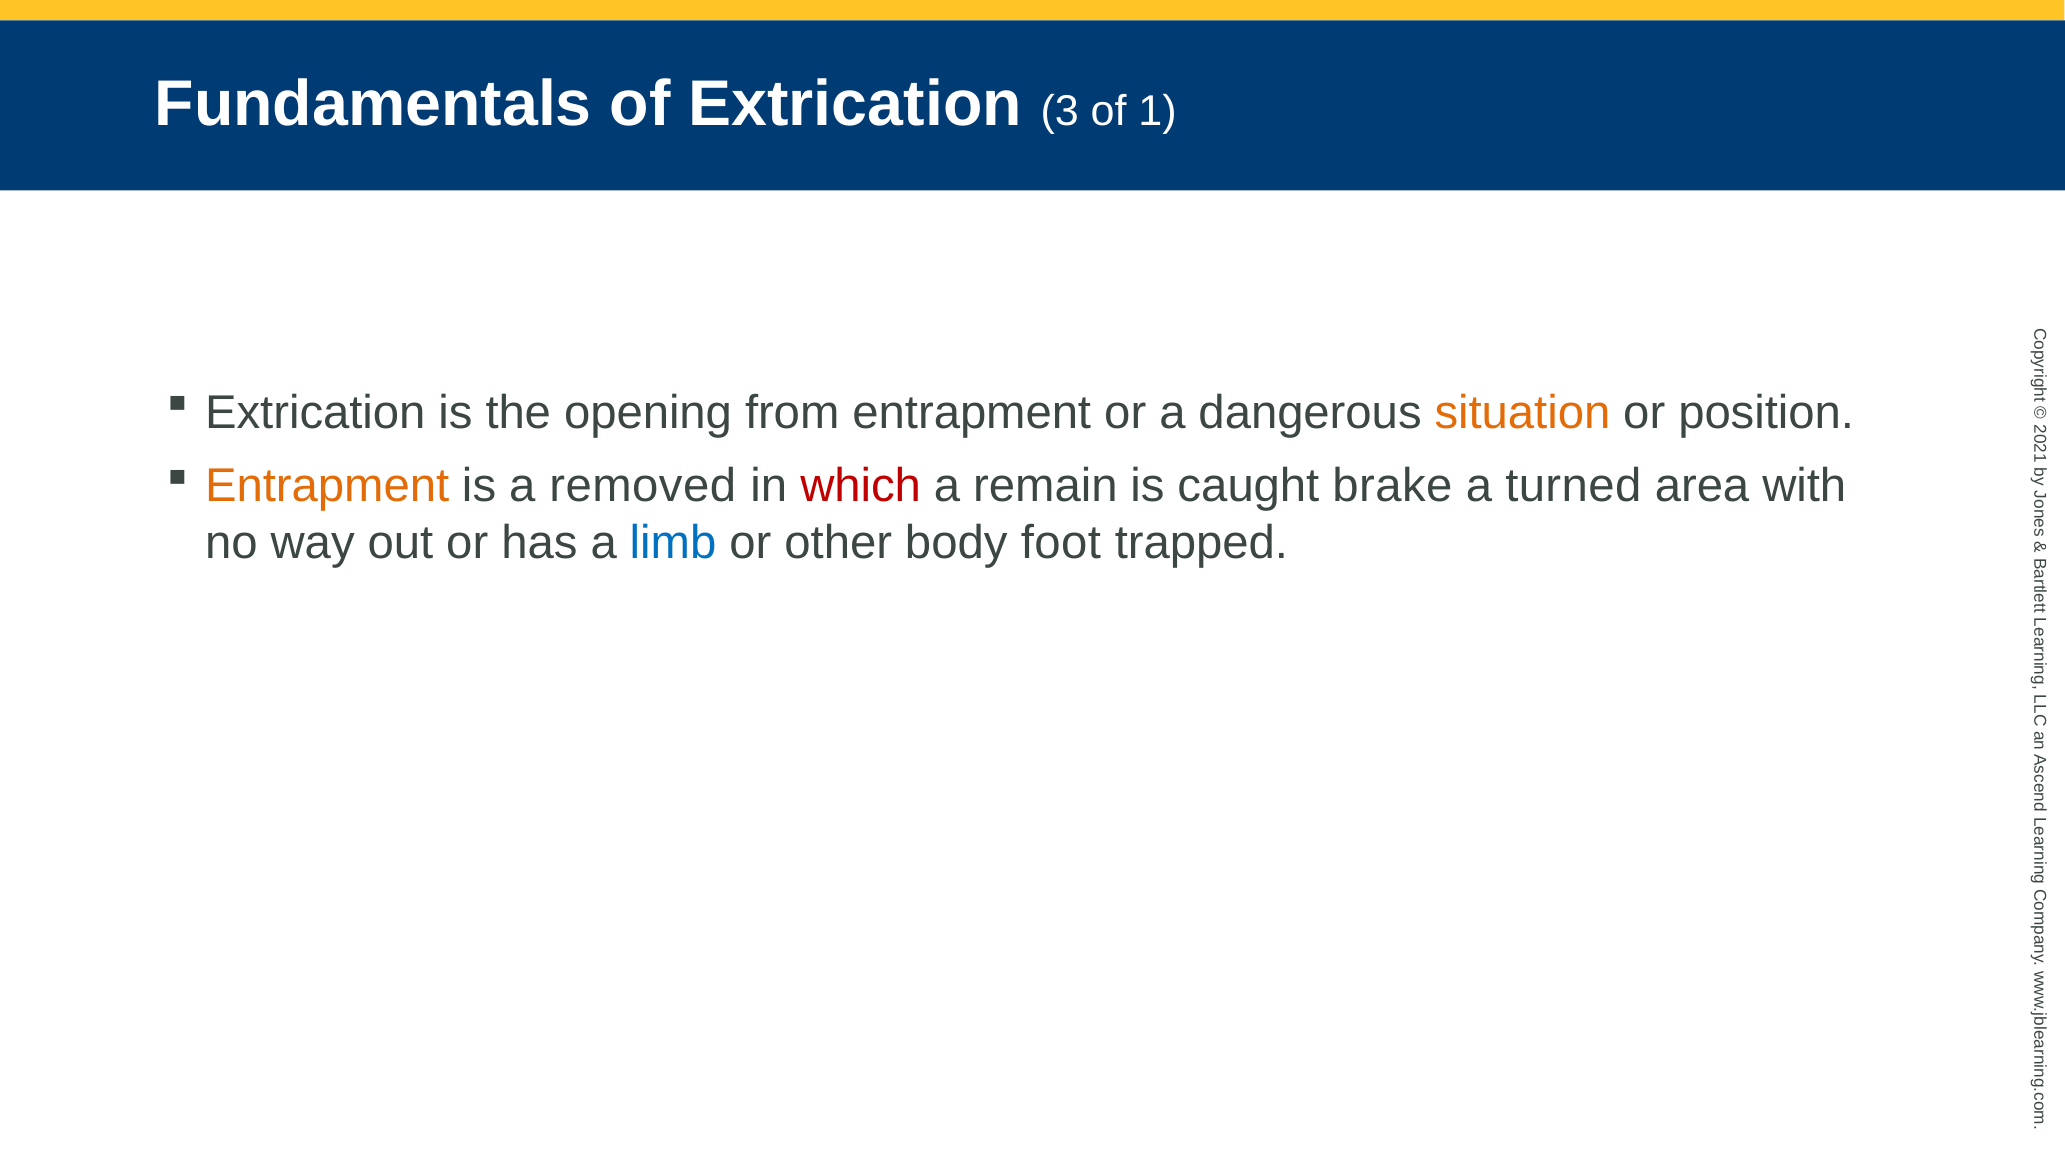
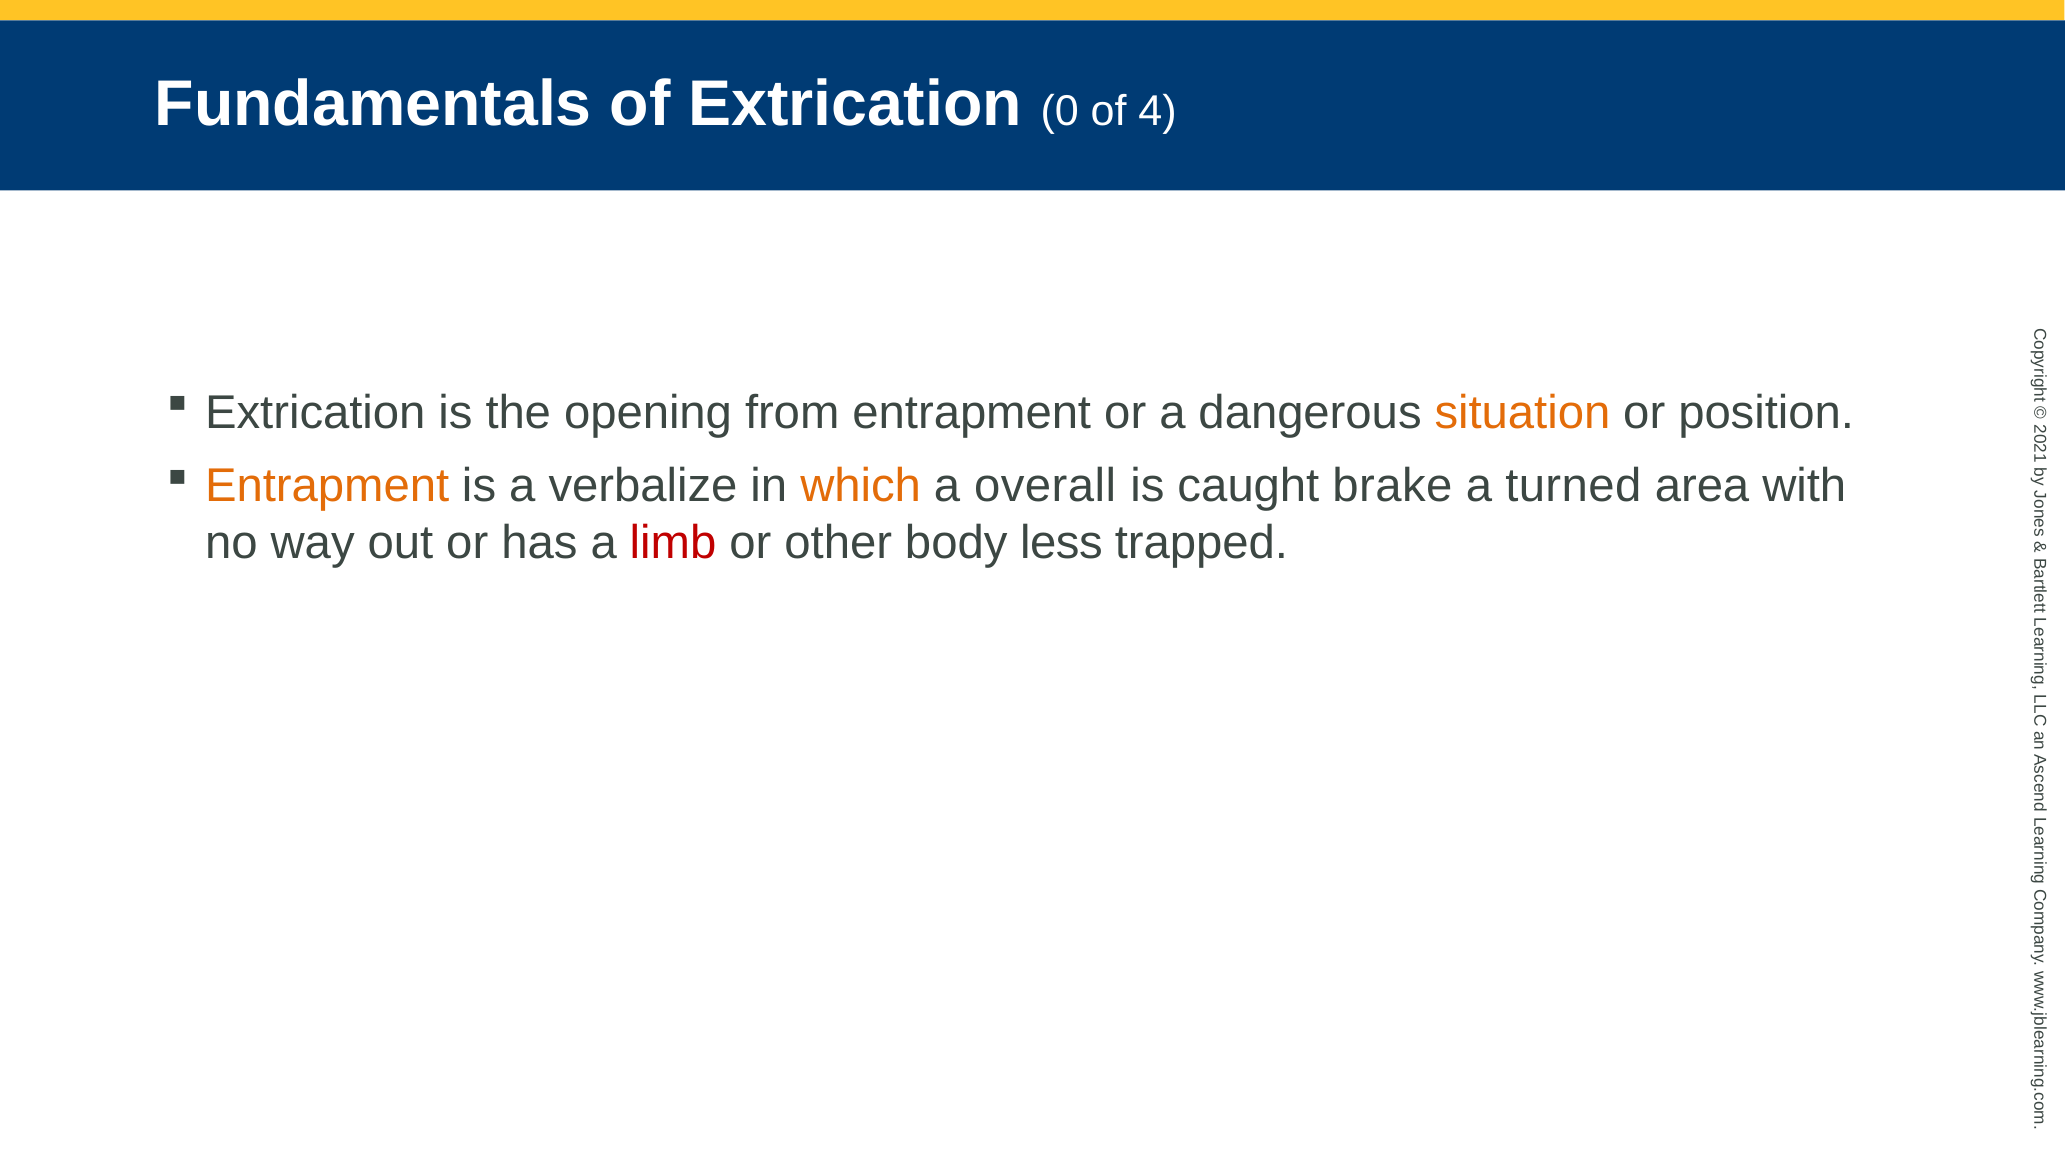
Extrication 3: 3 -> 0 (1060, 111)
of 1: 1 -> 4 (1158, 111)
removed: removed -> verbalize (643, 486)
which colour: red -> orange (861, 486)
remain: remain -> overall (1045, 486)
limb colour: blue -> red (673, 543)
foot: foot -> less (1061, 543)
